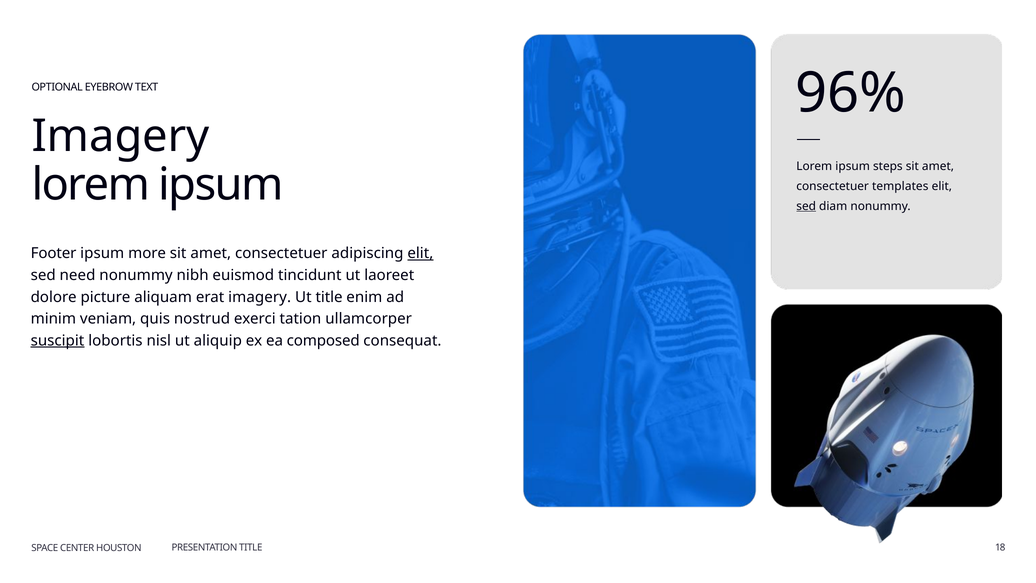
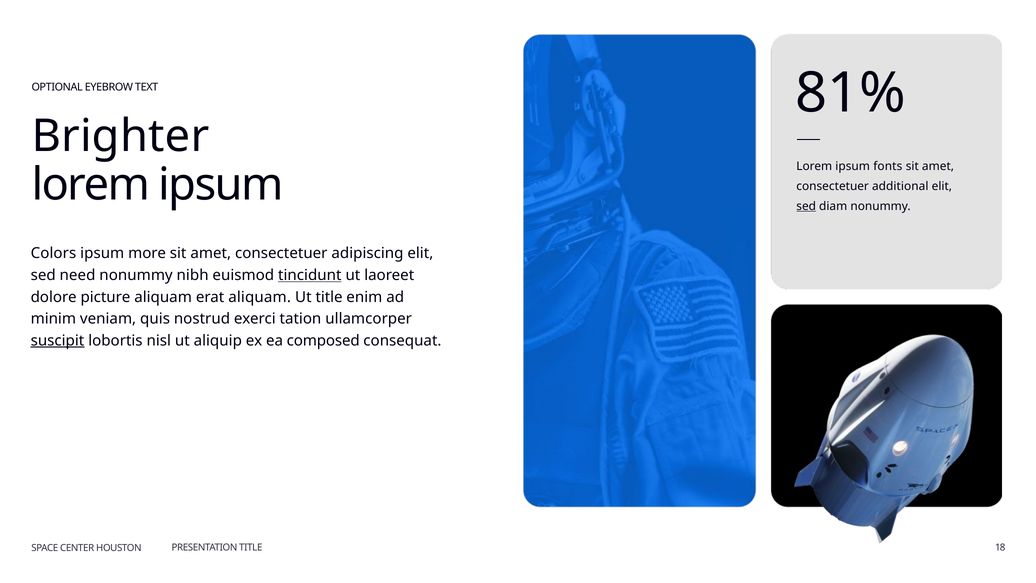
96%: 96% -> 81% (851, 93)
Imagery: Imagery -> Brighter (120, 136)
steps: steps -> fonts (888, 166)
templates: templates -> additional (900, 186)
Footer: Footer -> Colors (53, 253)
elit underline: present -> none (420, 253)
tincidunt underline: none -> present (310, 275)
erat imagery: imagery -> aliquam (260, 297)
